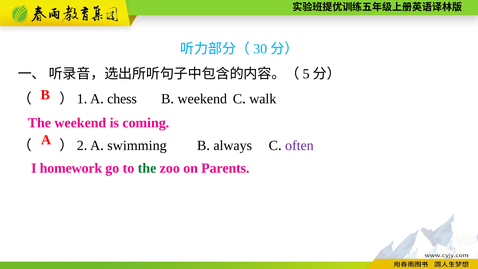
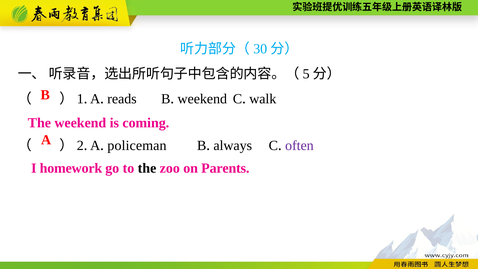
chess: chess -> reads (122, 99)
swimming: swimming -> policeman (137, 146)
the colour: green -> black (147, 168)
